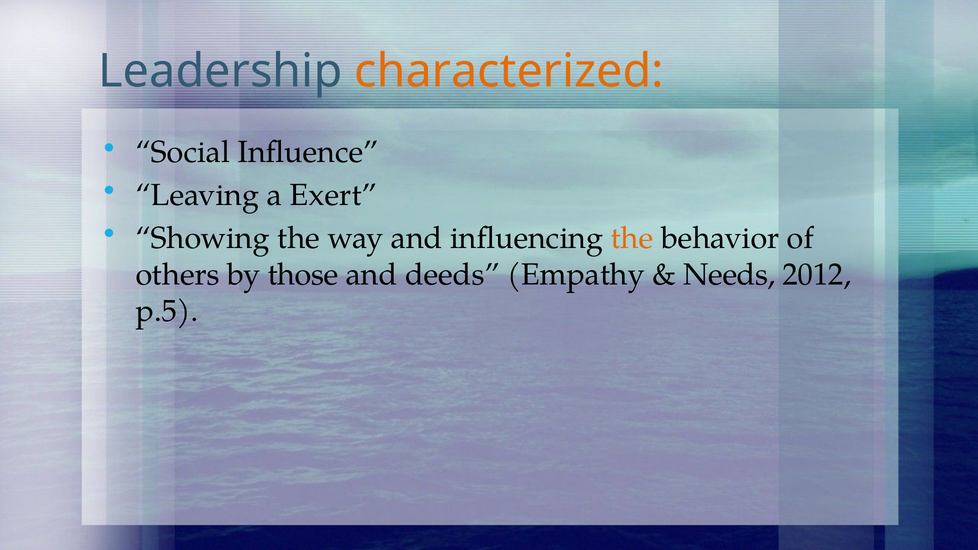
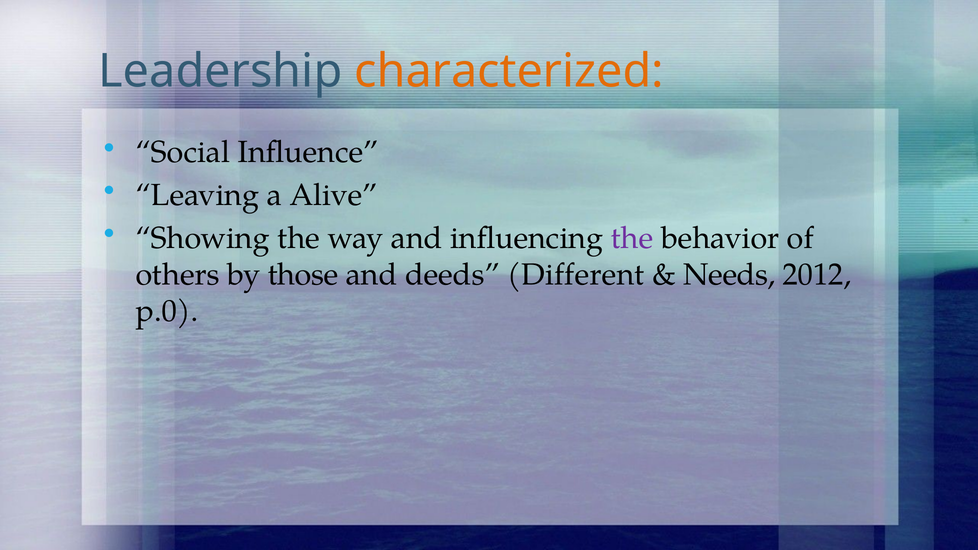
Exert: Exert -> Alive (334, 195)
the colour: orange -> purple (632, 238)
Empathy: Empathy -> Different (576, 275)
p.5: p.5 -> p.0 (167, 311)
